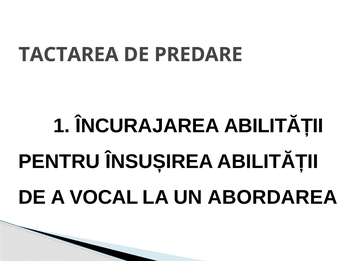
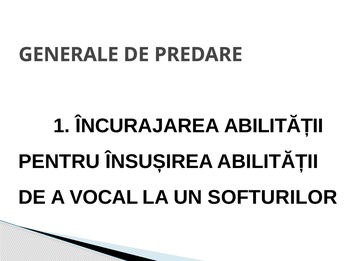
TACTAREA: TACTAREA -> GENERALE (69, 55)
ABORDAREA: ABORDAREA -> SOFTURILOR (273, 197)
